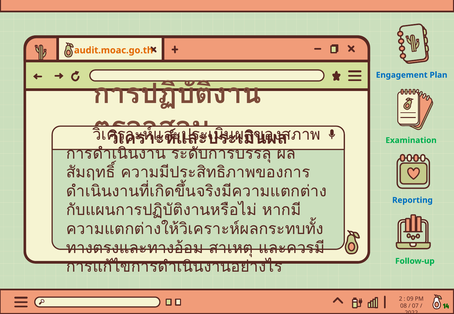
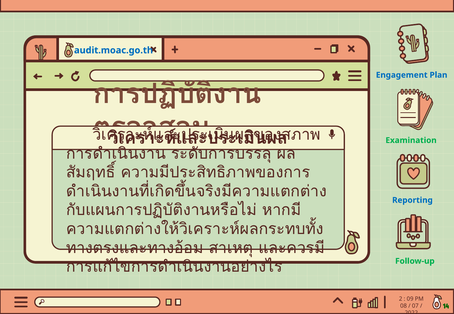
audit.moac.go.th colour: orange -> blue (114, 50)
